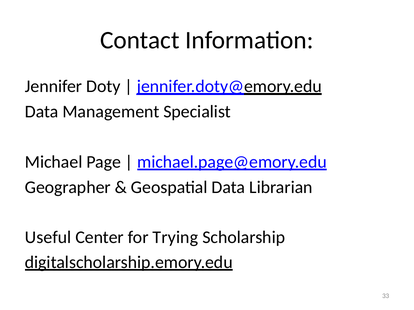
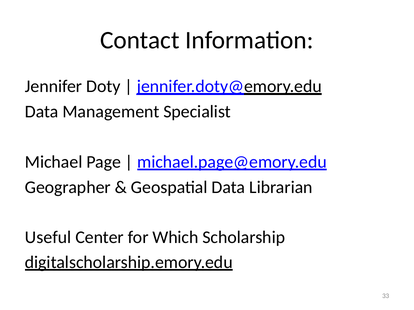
Trying: Trying -> Which (176, 238)
